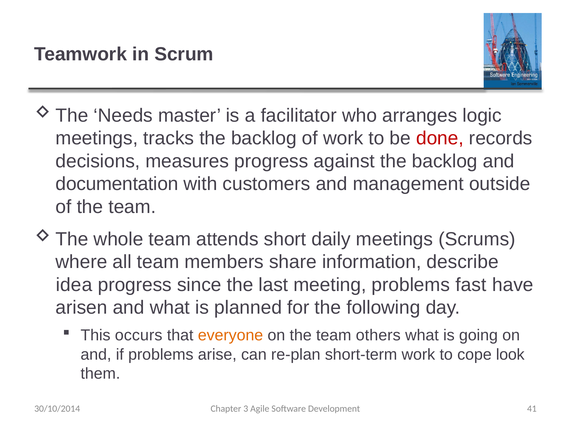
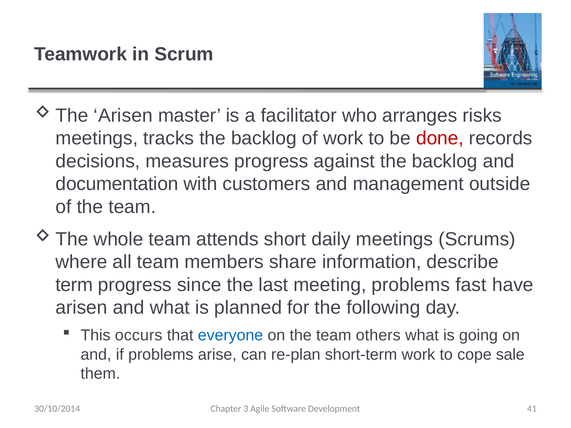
Needs: Needs -> Arisen (123, 115)
logic: logic -> risks (482, 115)
idea: idea -> term (74, 285)
everyone colour: orange -> blue (231, 336)
look: look -> sale (510, 355)
